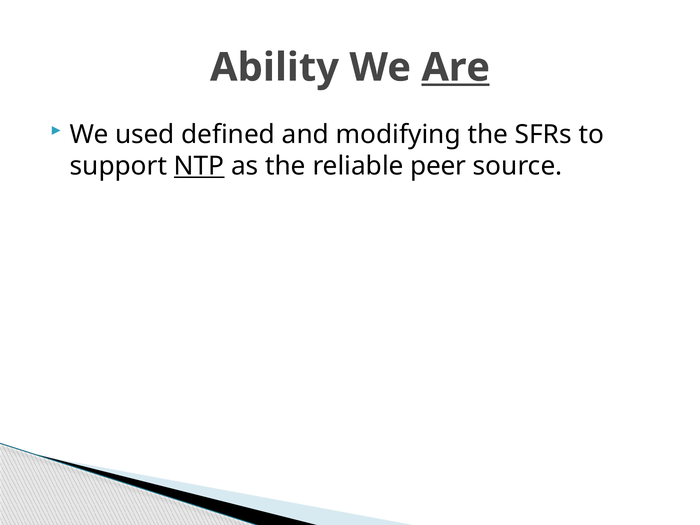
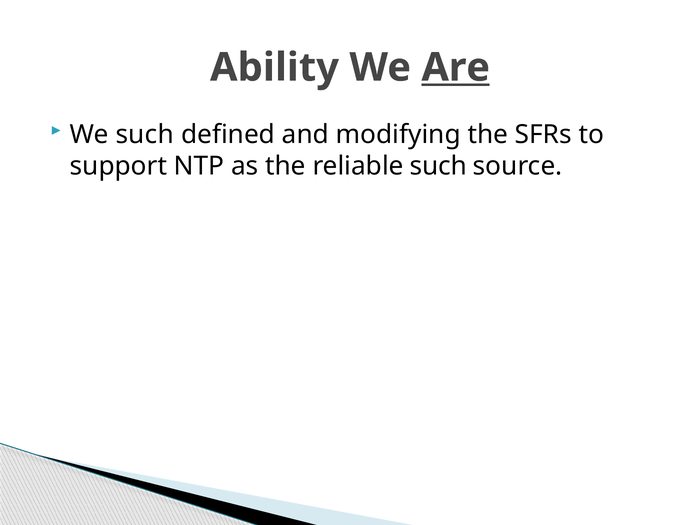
We used: used -> such (145, 134)
NTP underline: present -> none (199, 166)
reliable peer: peer -> such (438, 166)
